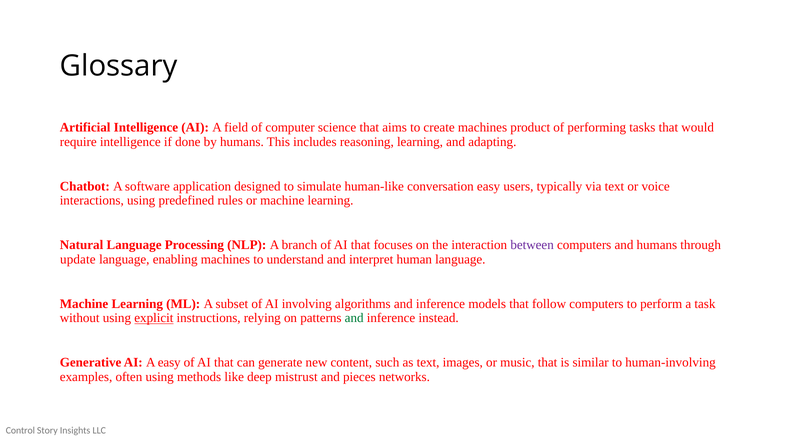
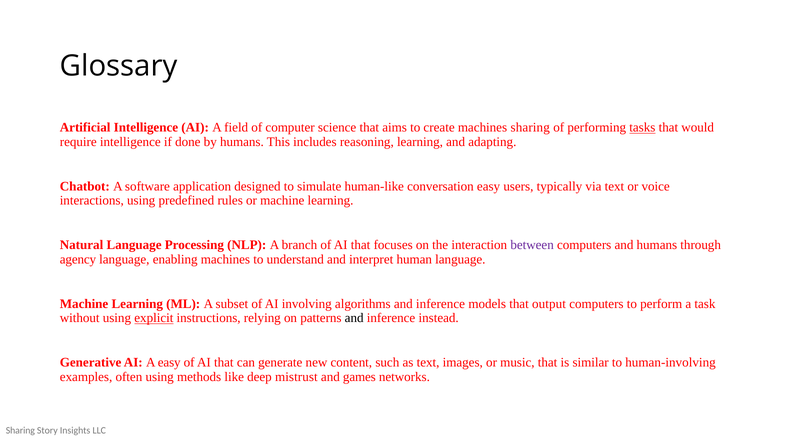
machines product: product -> sharing (530, 127)
tasks underline: none -> present (642, 127)
update: update -> agency (78, 259)
follow: follow -> output (549, 304)
and colour: green -> black (354, 318)
pieces: pieces -> games (359, 376)
Control: Control -> Sharing (20, 430)
